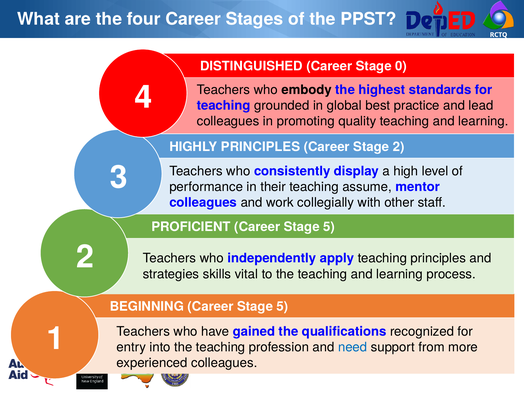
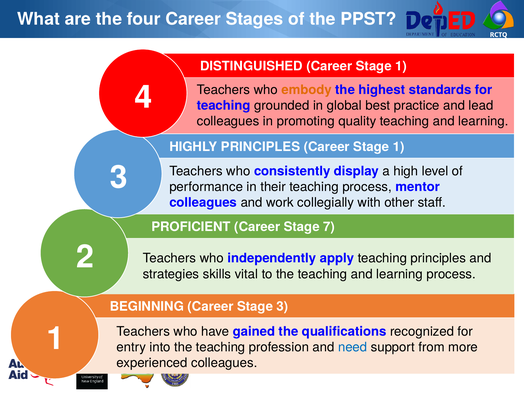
DISTINGUISHED Career Stage 0: 0 -> 1 (401, 66)
embody colour: black -> orange (307, 90)
2: 2 -> 1 (399, 147)
teaching assume: assume -> process (367, 187)
PROFICIENT Career Stage 5: 5 -> 7 (329, 227)
BEGINNING Career Stage 5: 5 -> 3 (282, 306)
